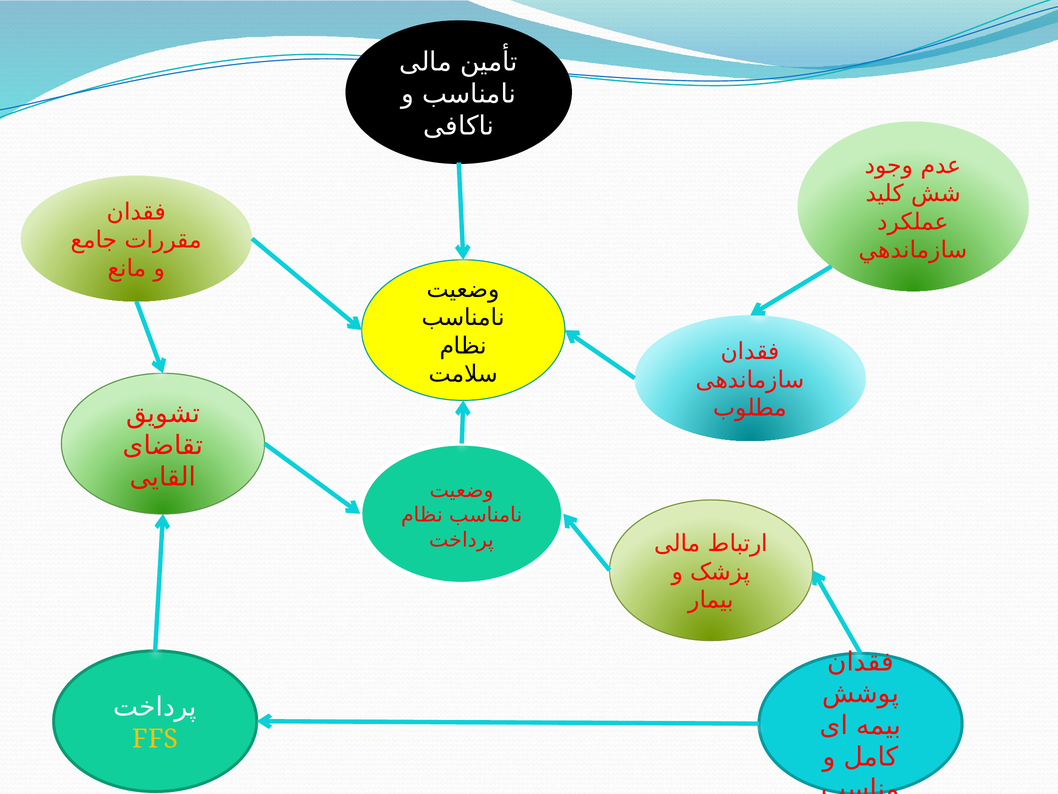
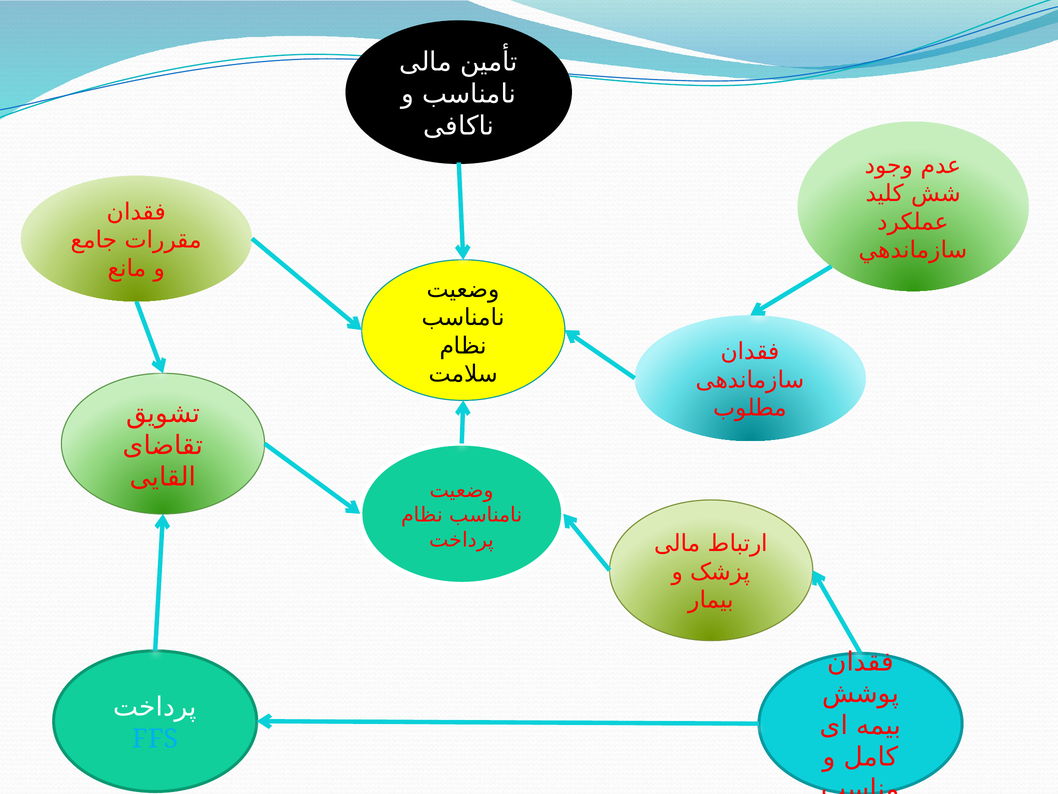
FFS colour: yellow -> light blue (155, 738)
